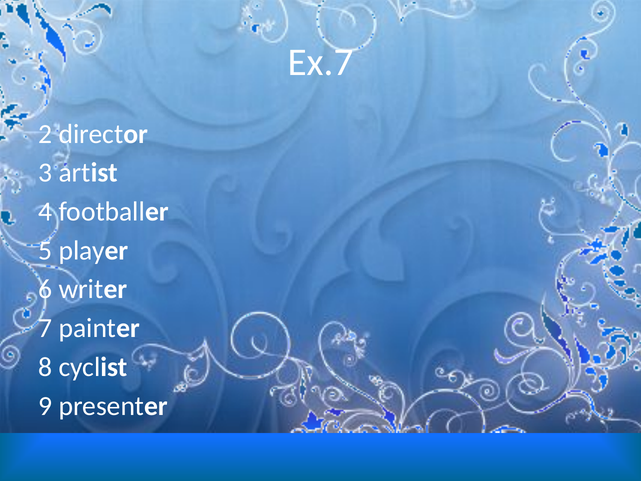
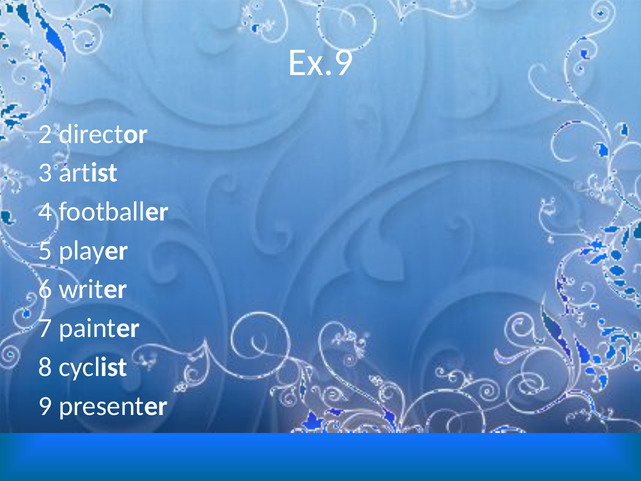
Ex.7: Ex.7 -> Ex.9 (320, 62)
